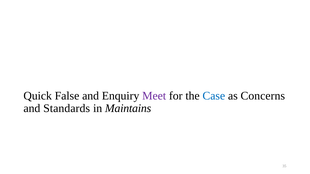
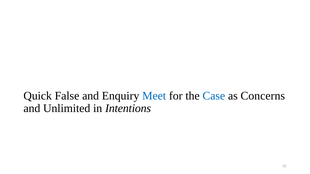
Meet colour: purple -> blue (154, 96)
Standards: Standards -> Unlimited (67, 108)
Maintains: Maintains -> Intentions (128, 108)
